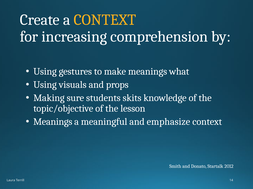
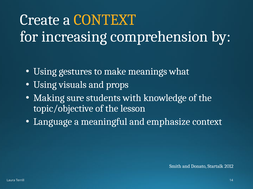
skits: skits -> with (132, 98)
Meanings: Meanings -> Language (53, 122)
